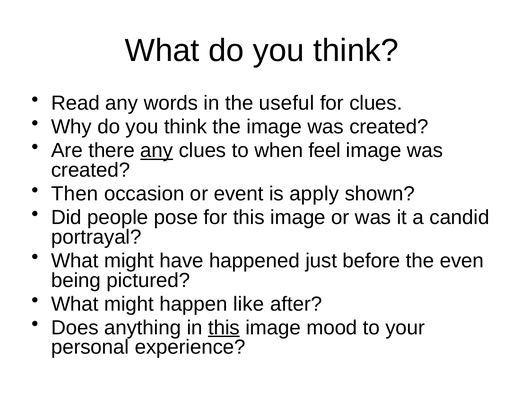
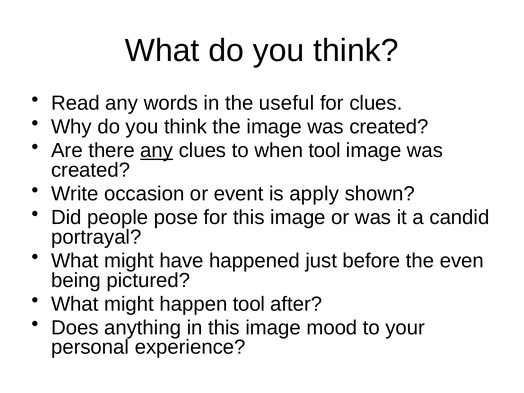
when feel: feel -> tool (325, 151)
Then: Then -> Write (75, 194)
happen like: like -> tool (249, 304)
this underline: present -> none (224, 328)
